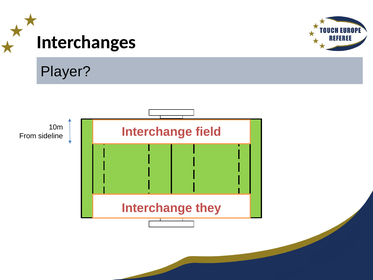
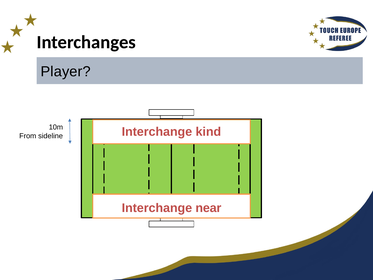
field: field -> kind (208, 132)
they: they -> near (208, 208)
